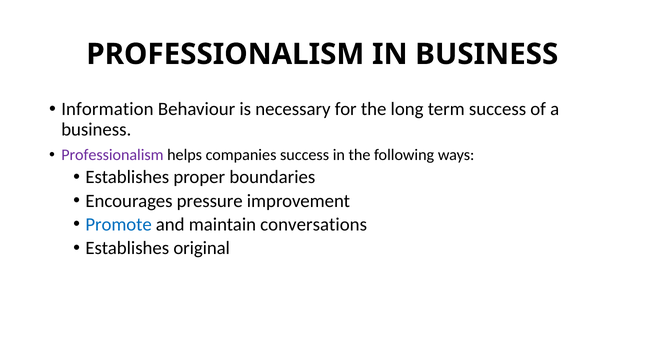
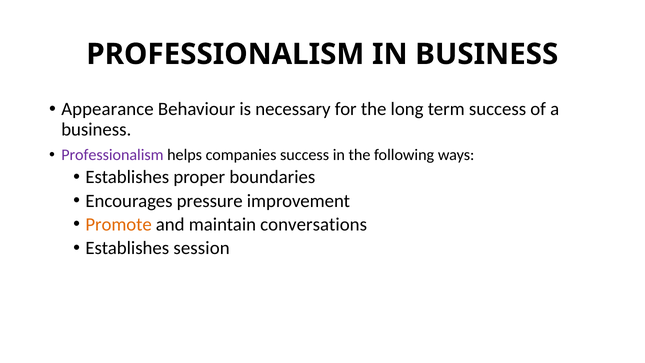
Information: Information -> Appearance (107, 109)
Promote colour: blue -> orange (119, 224)
original: original -> session (202, 248)
